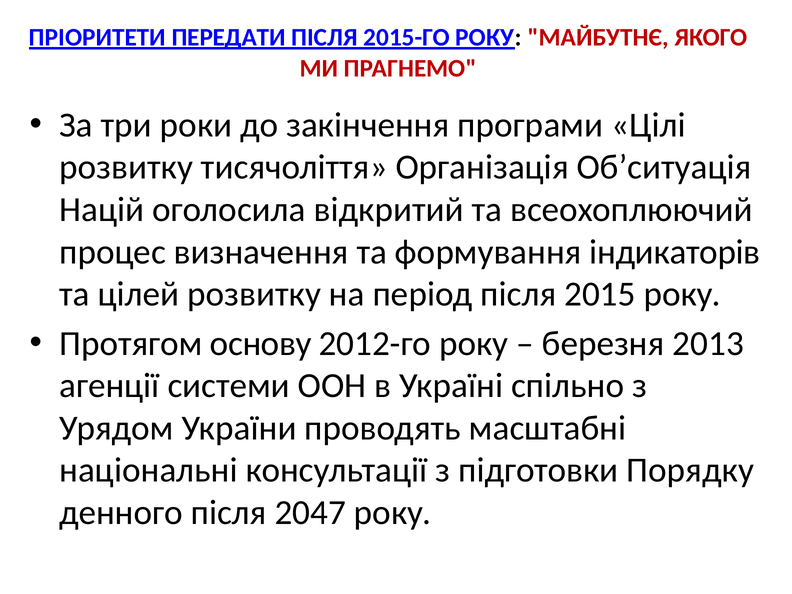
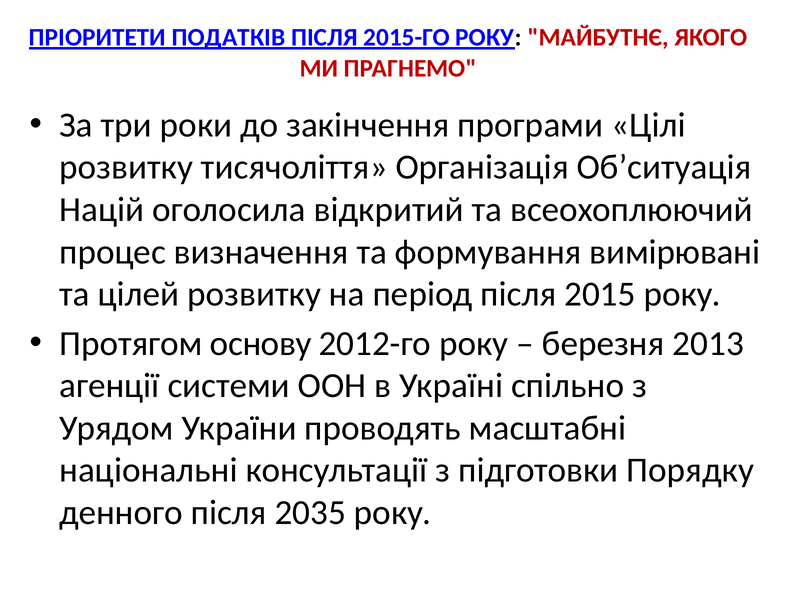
ПЕРЕДАТИ: ПЕРЕДАТИ -> ПОДАТКІВ (229, 37)
індикаторів: індикаторів -> вимірювані (675, 252)
2047: 2047 -> 2035 (310, 513)
